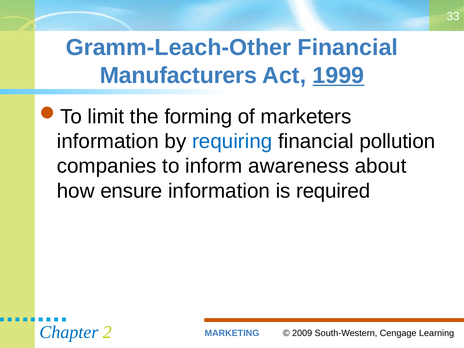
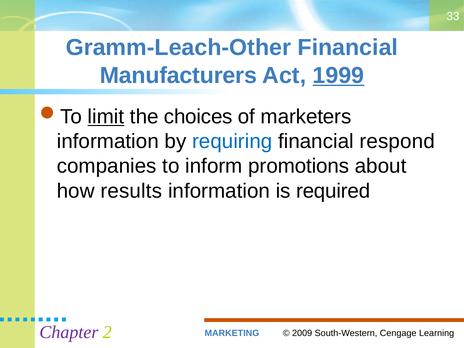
limit underline: none -> present (106, 117)
forming: forming -> choices (198, 117)
pollution: pollution -> respond (397, 141)
awareness: awareness -> promotions (299, 166)
ensure: ensure -> results (131, 191)
Chapter colour: blue -> purple (69, 332)
